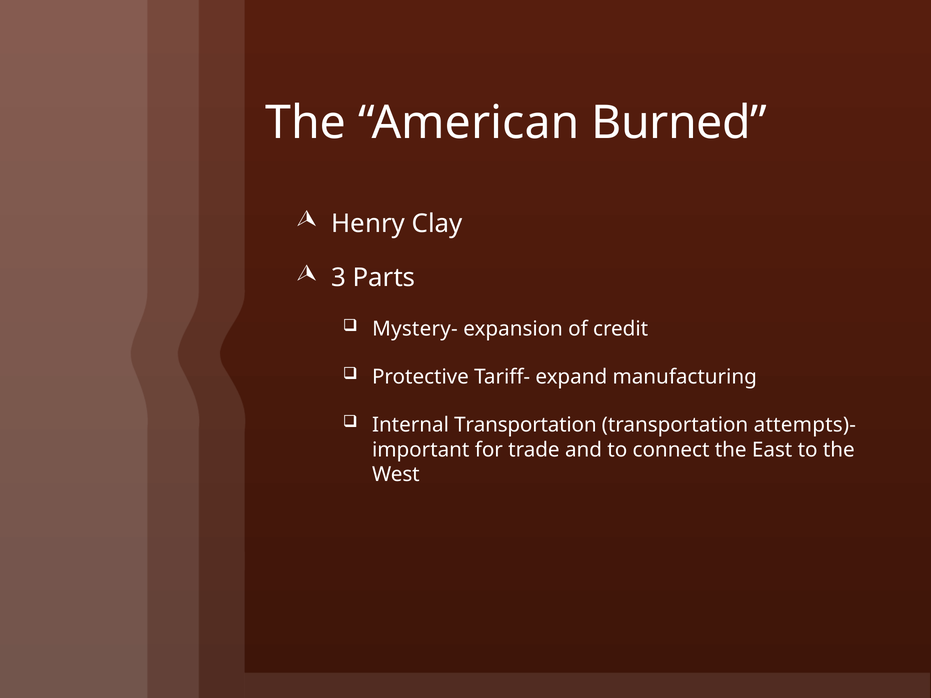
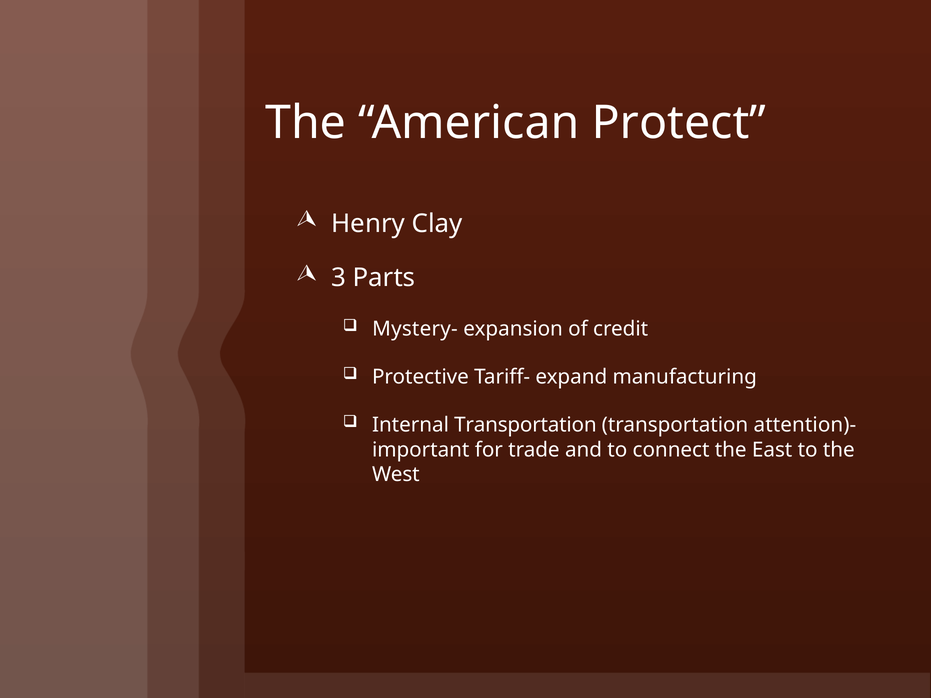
Burned: Burned -> Protect (679, 123)
attempts)-: attempts)- -> attention)- (805, 425)
